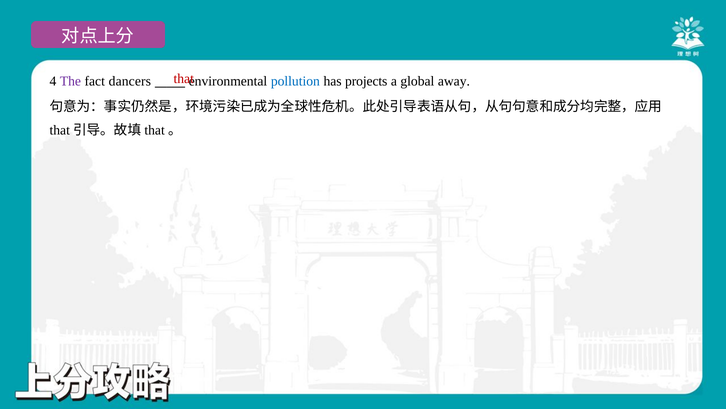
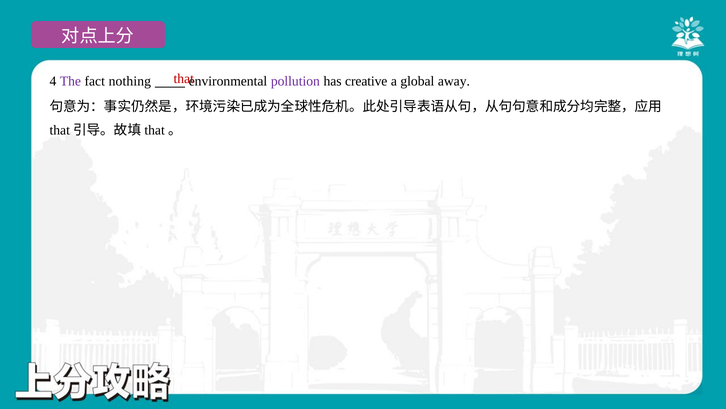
dancers: dancers -> nothing (130, 81)
pollution colour: blue -> purple (295, 81)
projects: projects -> creative (366, 81)
